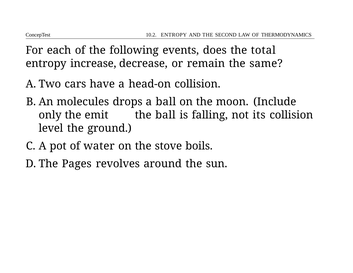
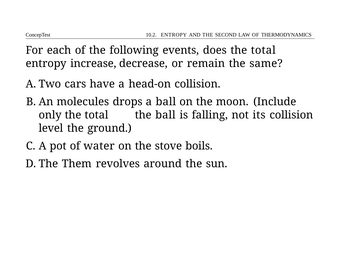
only the emit: emit -> total (96, 115)
Pages: Pages -> Them (77, 164)
